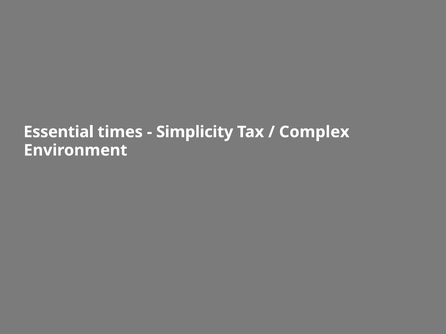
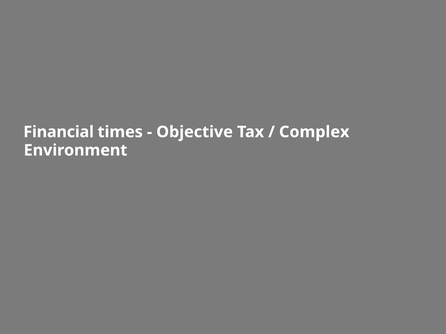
Essential: Essential -> Financial (59, 132)
Simplicity: Simplicity -> Objective (195, 132)
